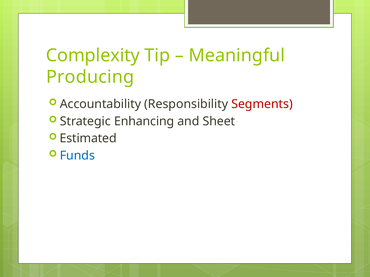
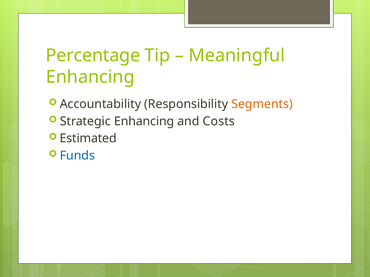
Complexity: Complexity -> Percentage (93, 55)
Producing: Producing -> Enhancing (90, 77)
Segments colour: red -> orange (262, 104)
Sheet: Sheet -> Costs (219, 121)
